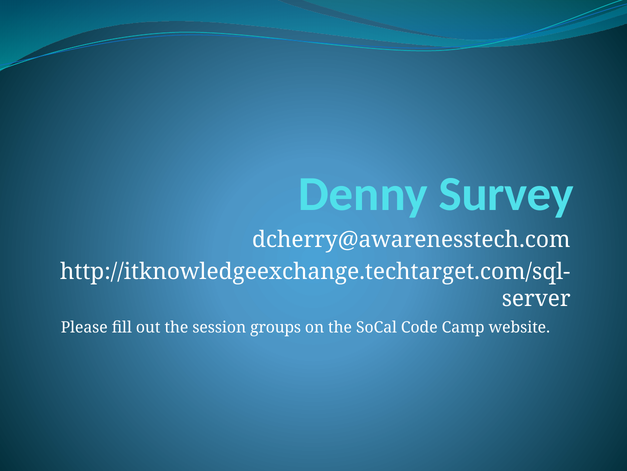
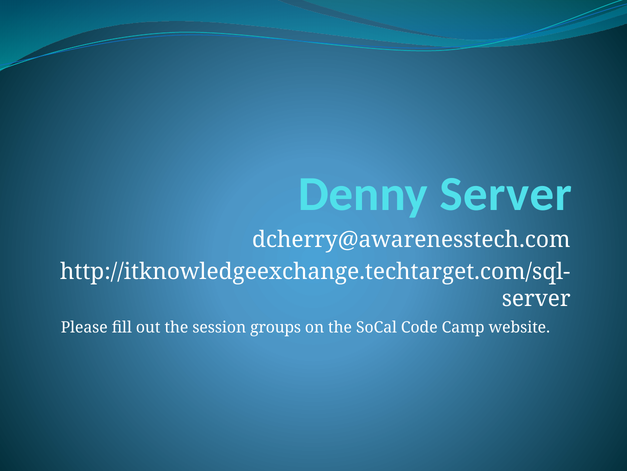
Denny Survey: Survey -> Server (506, 194)
